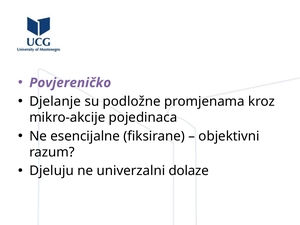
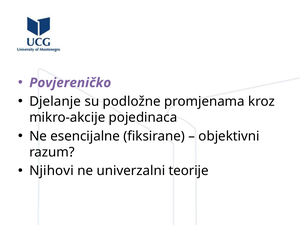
Djeluju: Djeluju -> Njihovi (52, 171)
dolaze: dolaze -> teorije (189, 171)
